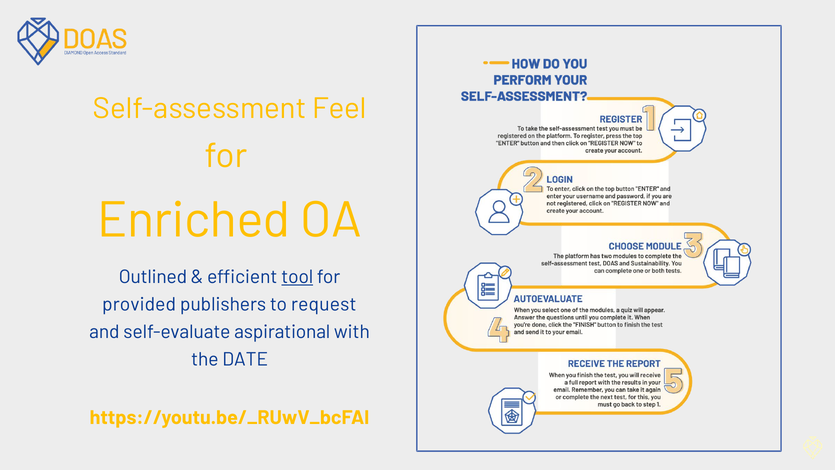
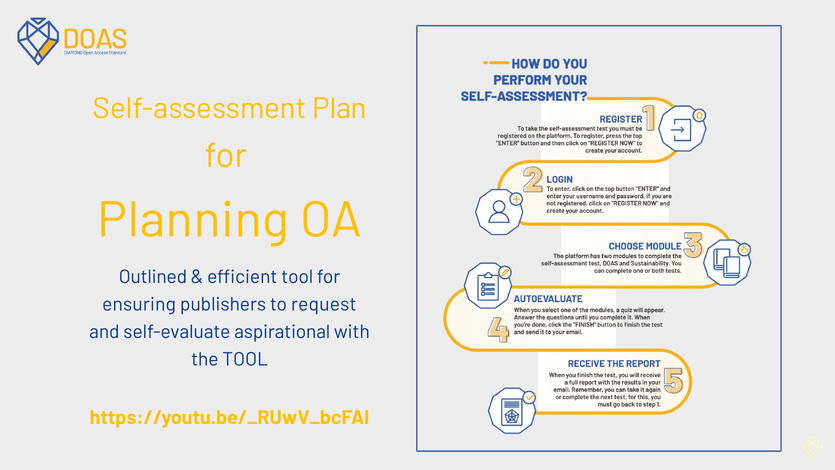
Feel: Feel -> Plan (340, 108)
Enriched: Enriched -> Planning (193, 220)
tool underline: present -> none (297, 277)
provided: provided -> ensuring (139, 304)
the DATE: DATE -> TOOL (245, 359)
